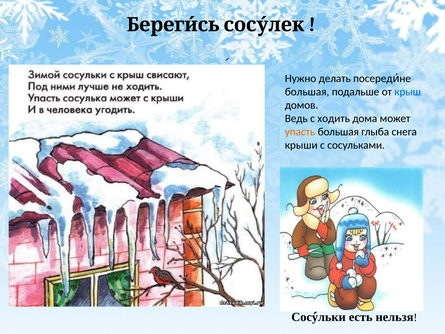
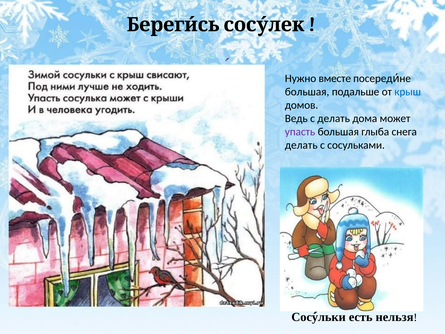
делать: делать -> вместе (335, 78)
с ходить: ходить -> делать (334, 118)
упасть colour: orange -> purple (300, 132)
крыши: крыши -> делать (301, 145)
